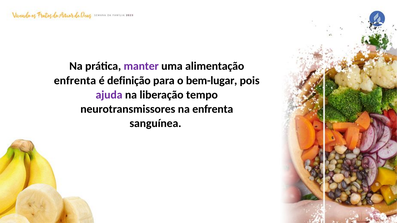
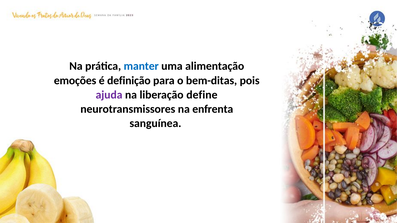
manter colour: purple -> blue (141, 66)
enfrenta: enfrenta -> emoções (75, 81)
bem-lugar: bem-lugar -> bem-ditas (212, 81)
tempo: tempo -> define (202, 95)
